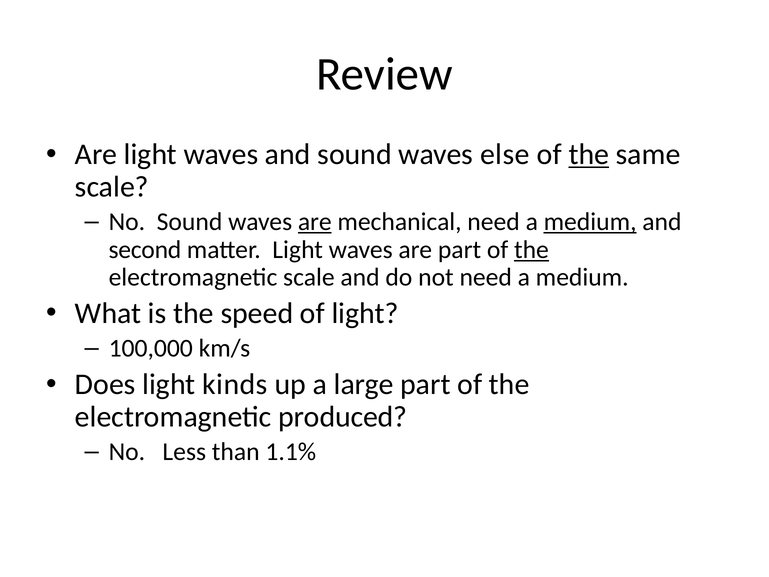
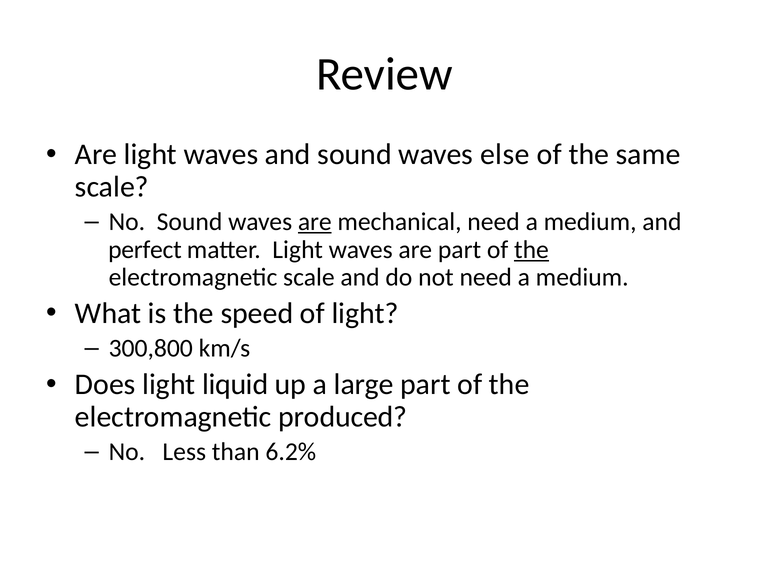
the underline: present -> none (589, 154)
medium underline: present -> none (590, 222)
second: second -> perfect (145, 250)
100,000: 100,000 -> 300,800 (151, 348)
kinds: kinds -> liquid (235, 384)
1.1%: 1.1% -> 6.2% (291, 452)
